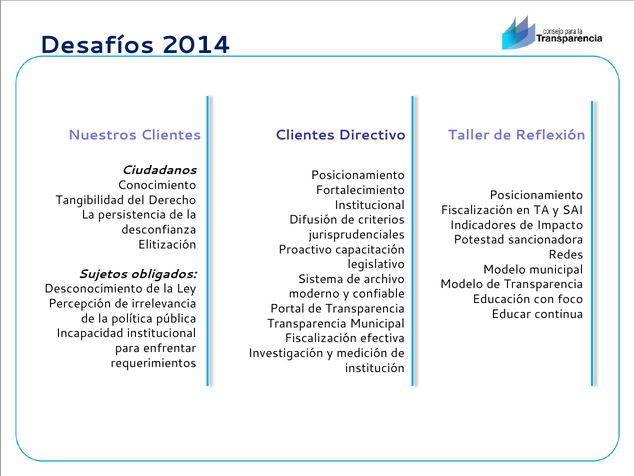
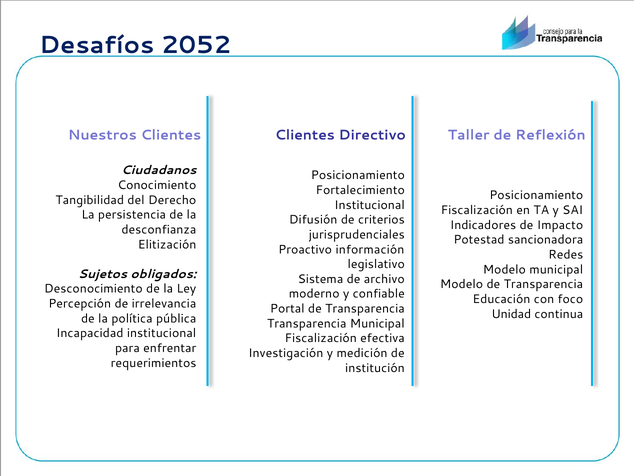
2014: 2014 -> 2052 (196, 45)
capacitación: capacitación -> información (370, 249)
Educar: Educar -> Unidad (511, 314)
